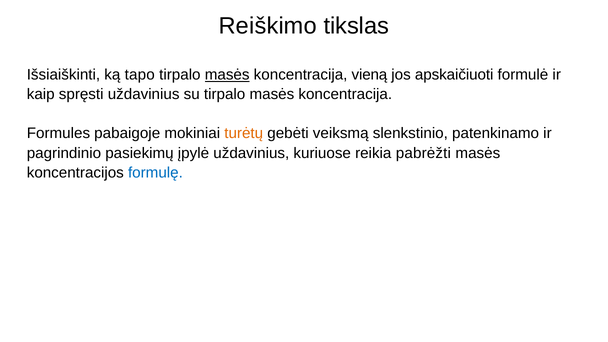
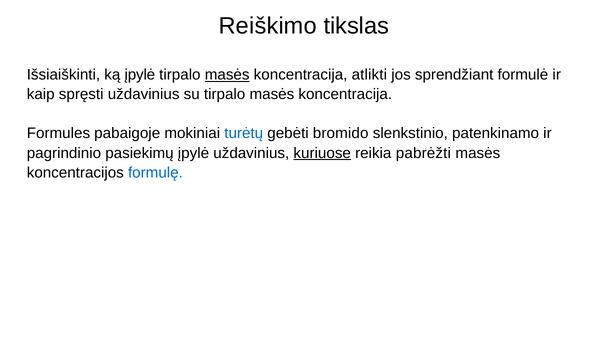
ką tapo: tapo -> įpylė (140, 75)
vieną: vieną -> atlikti (369, 75)
apskaičiuoti: apskaičiuoti -> sprendžiant (454, 75)
turėtų colour: orange -> blue (244, 133)
veiksmą: veiksmą -> bromido (341, 133)
kuriuose underline: none -> present (322, 153)
